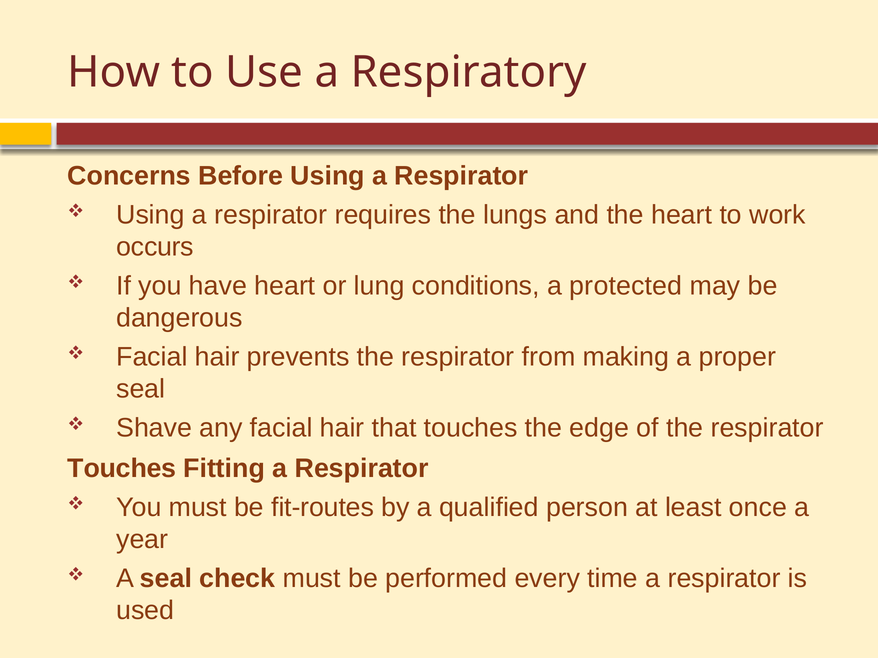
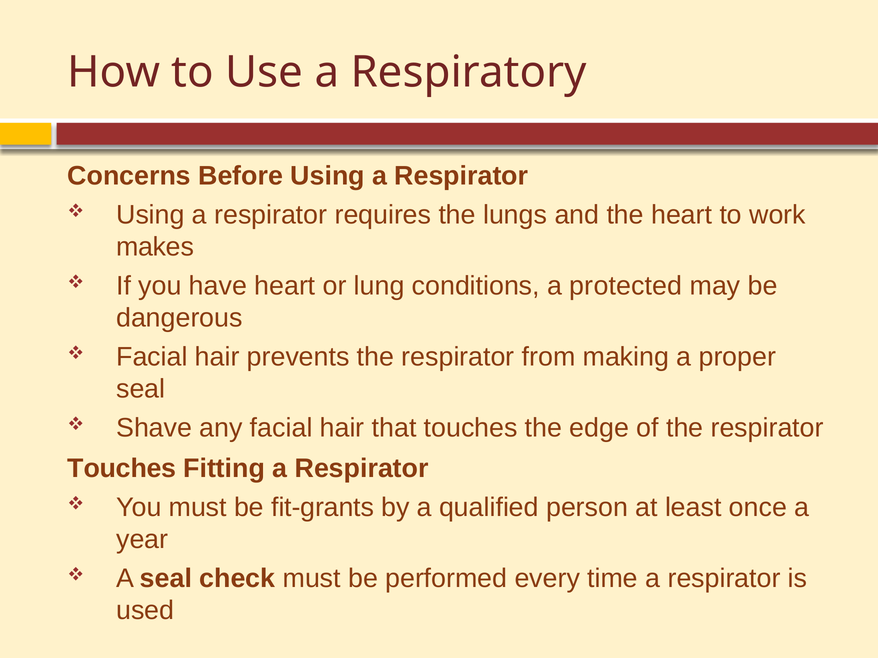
occurs: occurs -> makes (155, 247)
fit-routes: fit-routes -> fit-grants (323, 508)
